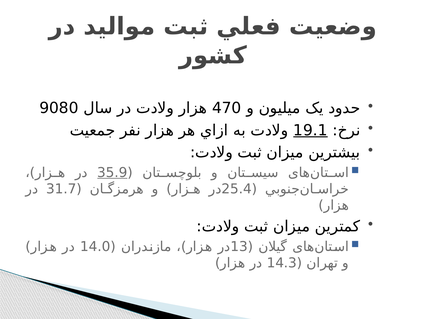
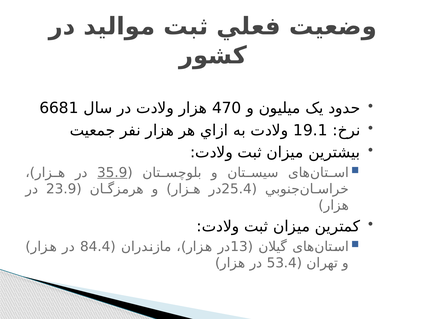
9080: 9080 -> 6681 (59, 108)
19.1 underline: present -> none (310, 130)
31.7: 31.7 -> 23.9 (61, 189)
14.0: 14.0 -> 84.4 (95, 247)
14.3: 14.3 -> 53.4 (282, 263)
